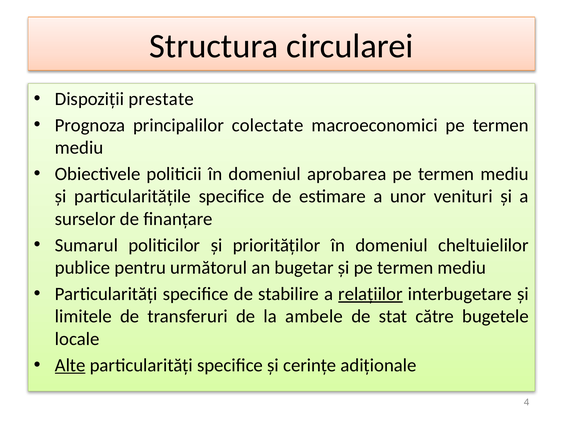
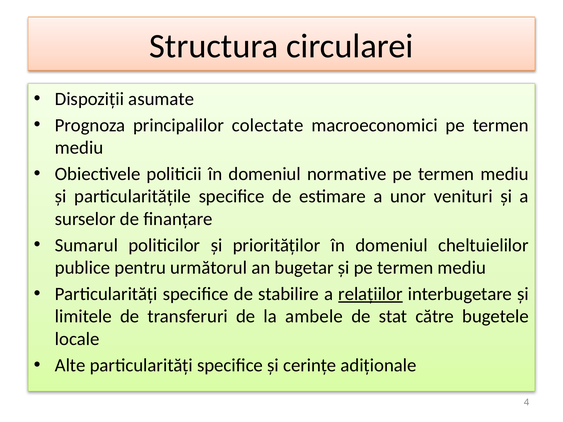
prestate: prestate -> asumate (161, 99)
aprobarea: aprobarea -> normative (347, 174)
Alte underline: present -> none (70, 365)
